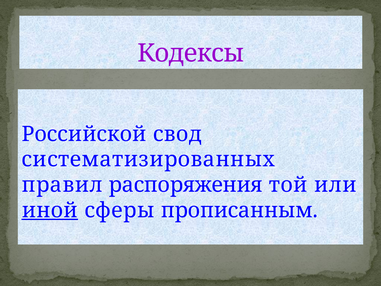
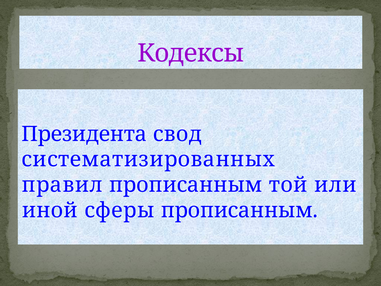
Российской: Российской -> Президента (84, 134)
правил распоряжения: распоряжения -> прописанным (186, 185)
иной underline: present -> none (50, 210)
